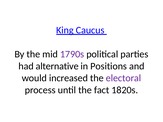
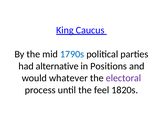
1790s colour: purple -> blue (72, 54)
increased: increased -> whatever (68, 78)
fact: fact -> feel (102, 90)
